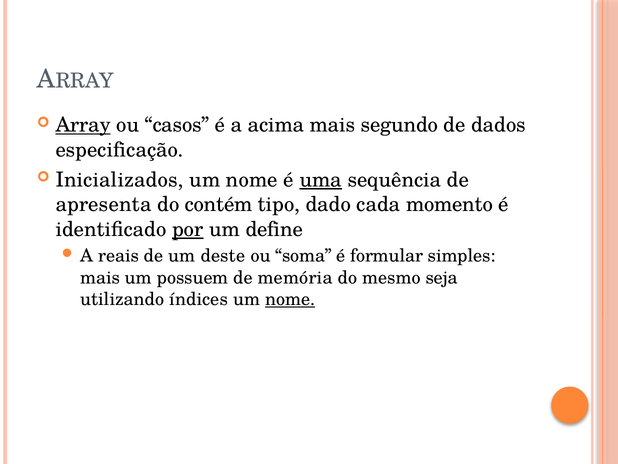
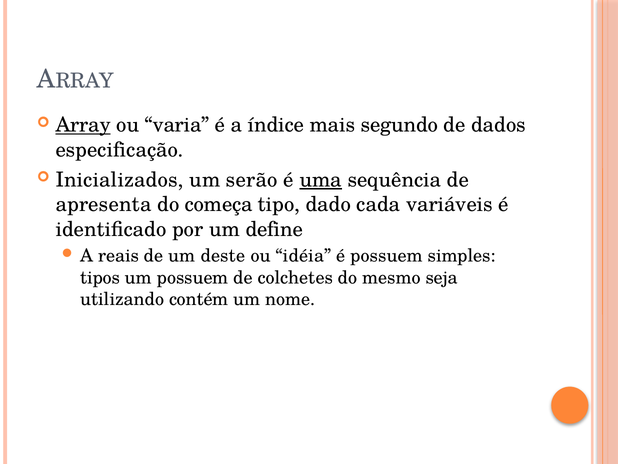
casos: casos -> varia (177, 125)
acima: acima -> índice (276, 125)
nome: nome -> serão (252, 180)
contém: contém -> começa (219, 204)
momento: momento -> variáveis (449, 204)
por underline: present -> none (188, 229)
soma: soma -> idéia (303, 256)
é formular: formular -> possuem (387, 256)
mais: mais -> tipos (100, 277)
memória: memória -> colchetes (295, 277)
índices: índices -> contém (199, 299)
nome underline: present -> none (290, 299)
